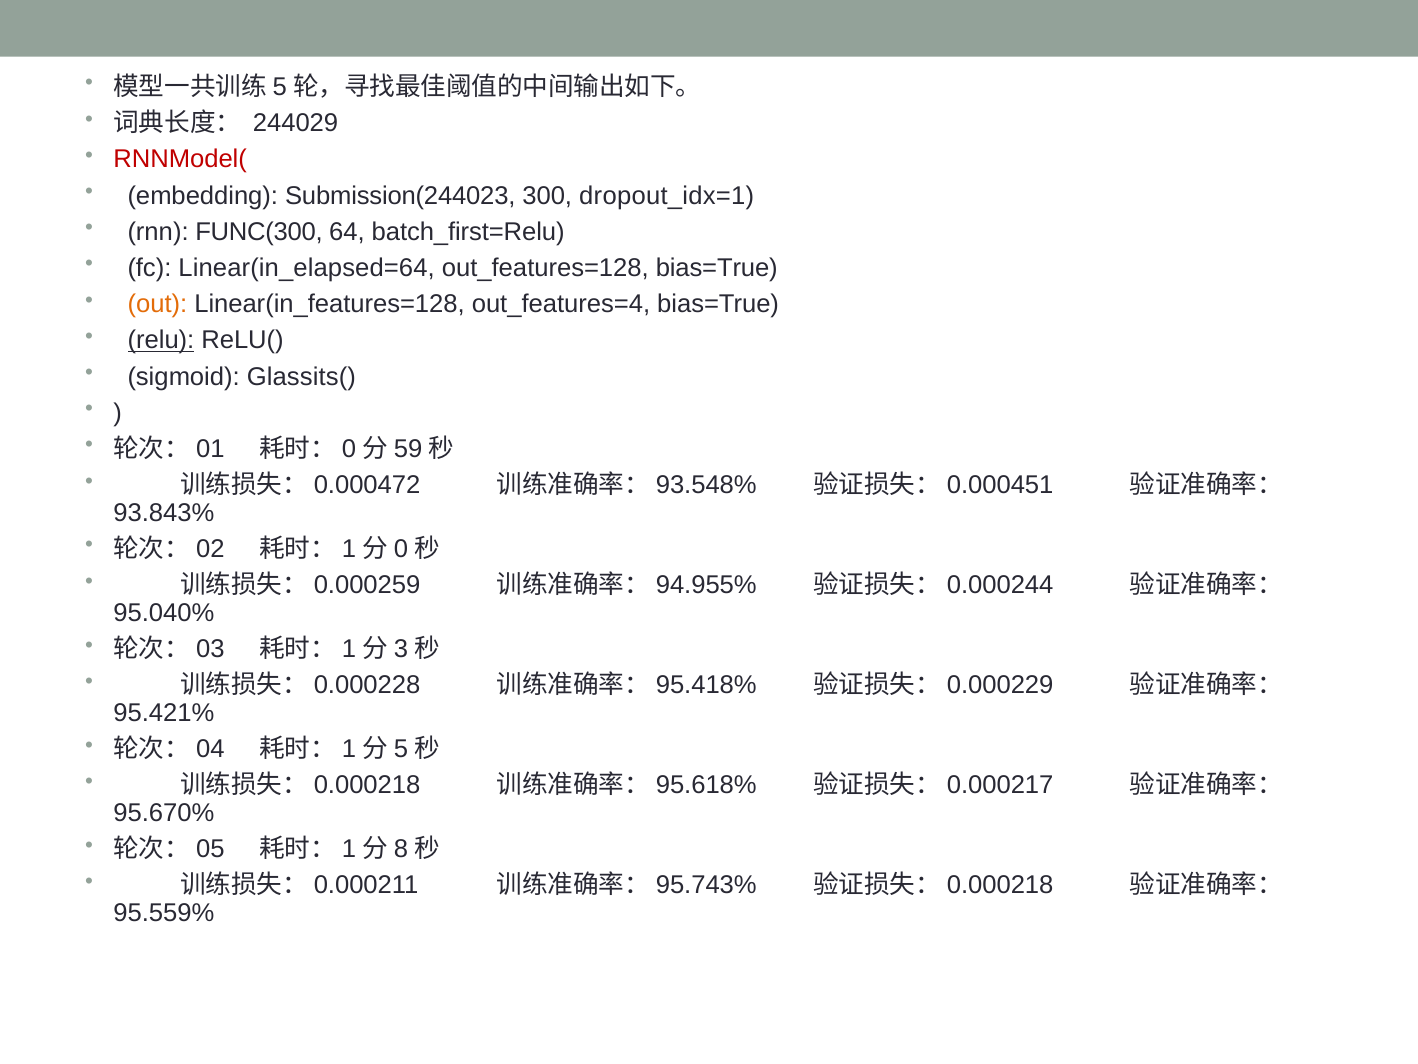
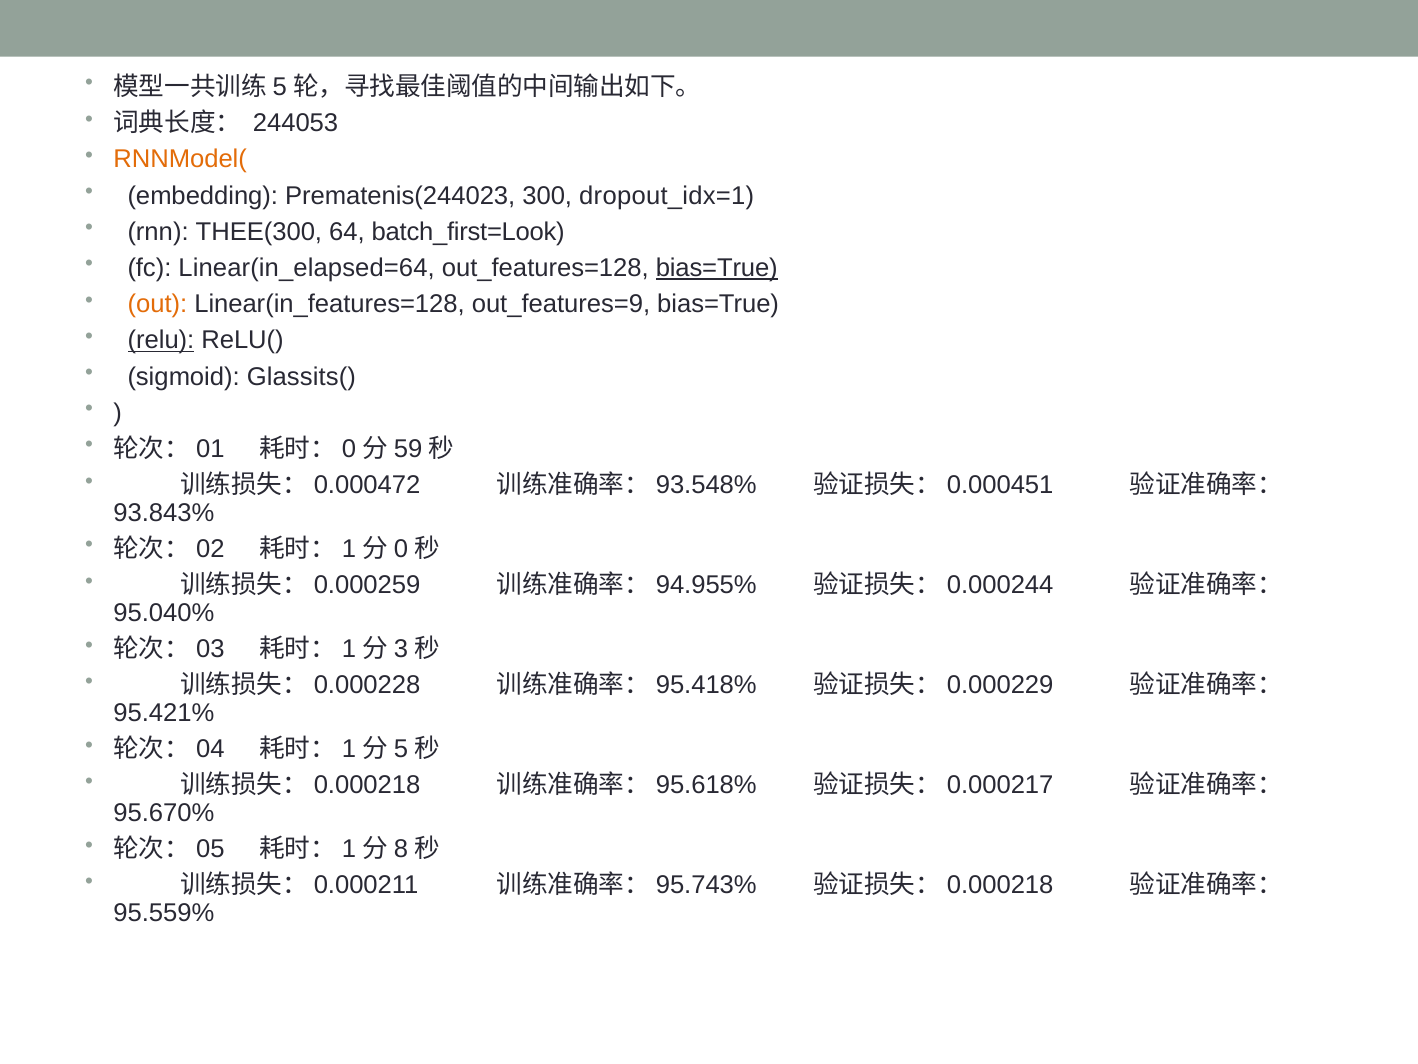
244029: 244029 -> 244053 (296, 123)
RNNModel( colour: red -> orange (180, 159)
Submission(244023: Submission(244023 -> Prematenis(244023 (400, 196)
FUNC(300: FUNC(300 -> THEE(300 (259, 232)
batch_first=Relu: batch_first=Relu -> batch_first=Look (468, 232)
bias=True underline: none -> present (717, 268)
out_features=4: out_features=4 -> out_features=9 (561, 304)
